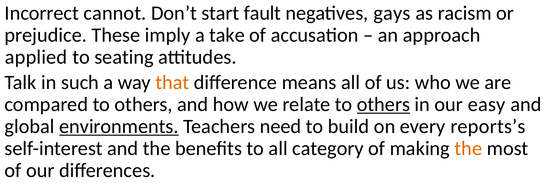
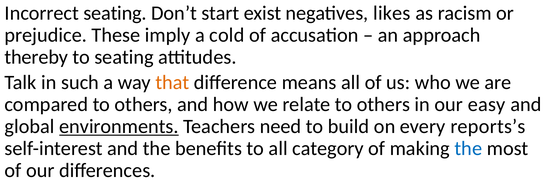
Incorrect cannot: cannot -> seating (115, 13)
fault: fault -> exist (262, 13)
gays: gays -> likes (392, 13)
take: take -> cold (227, 35)
applied: applied -> thereby (36, 57)
others underline: present -> none (383, 104)
the colour: orange -> blue (468, 148)
